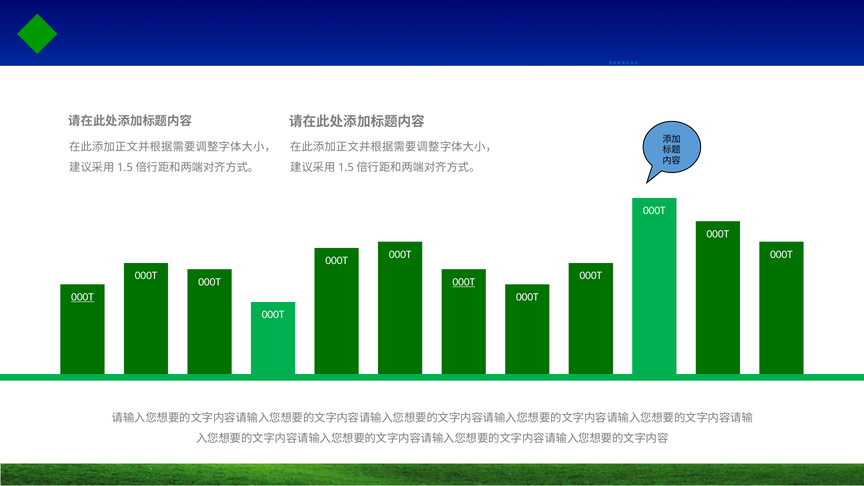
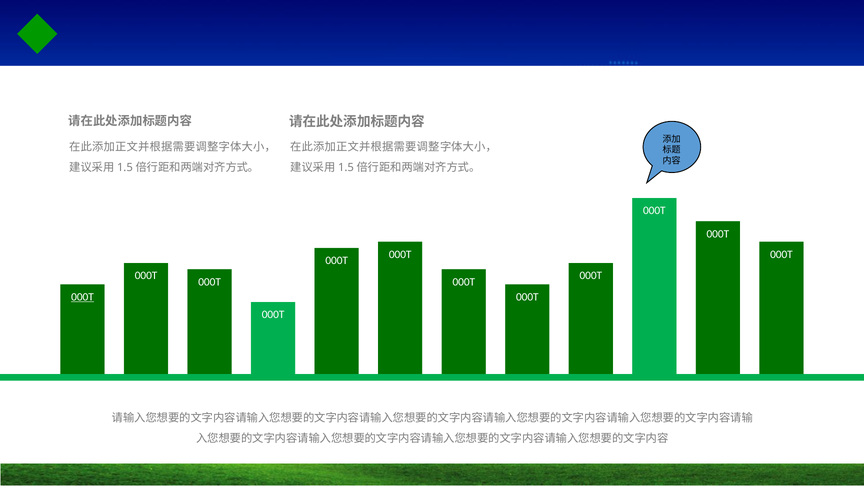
000T underline: present -> none (464, 282)
